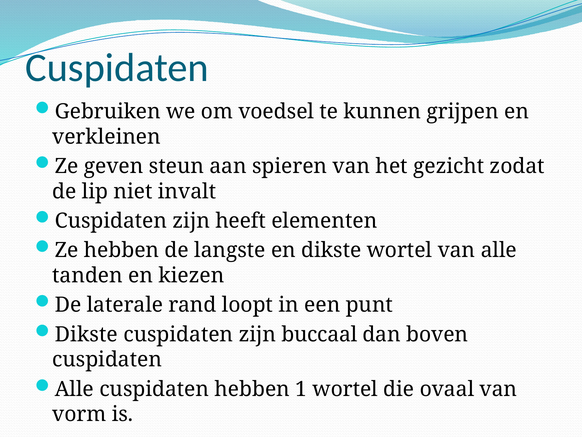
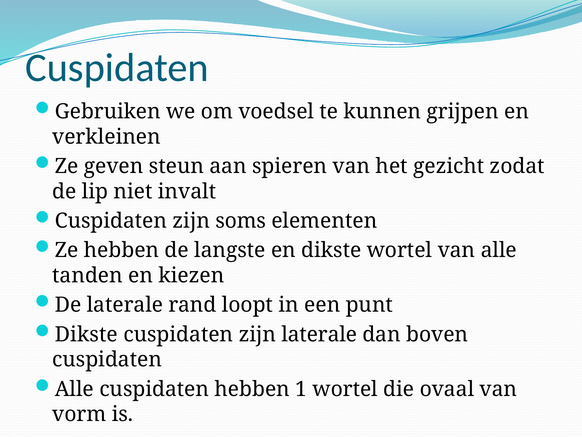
heeft: heeft -> soms (241, 221)
zijn buccaal: buccaal -> laterale (319, 334)
